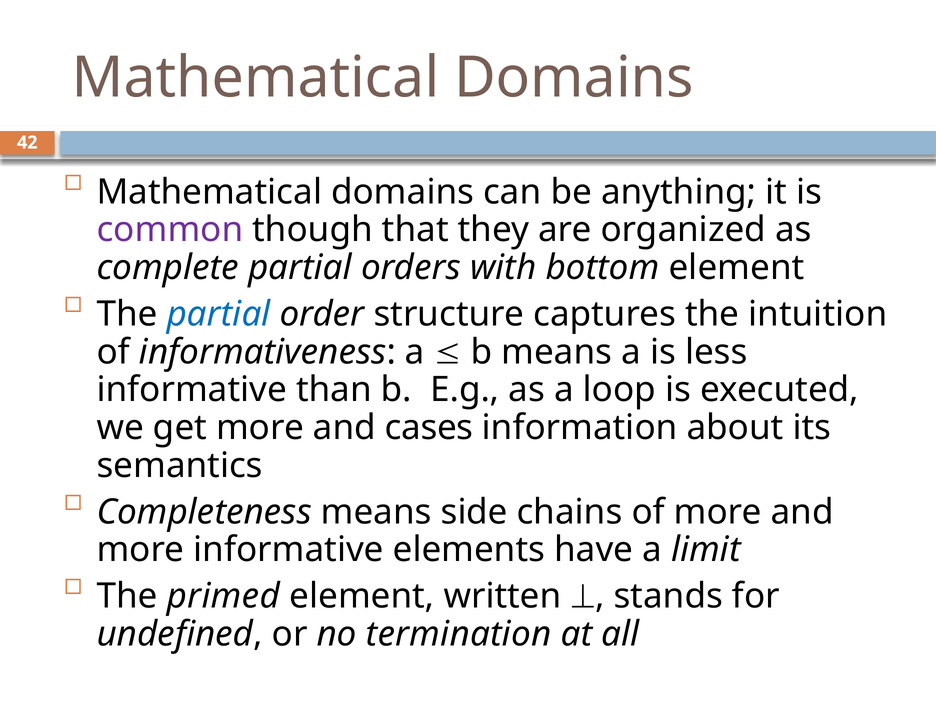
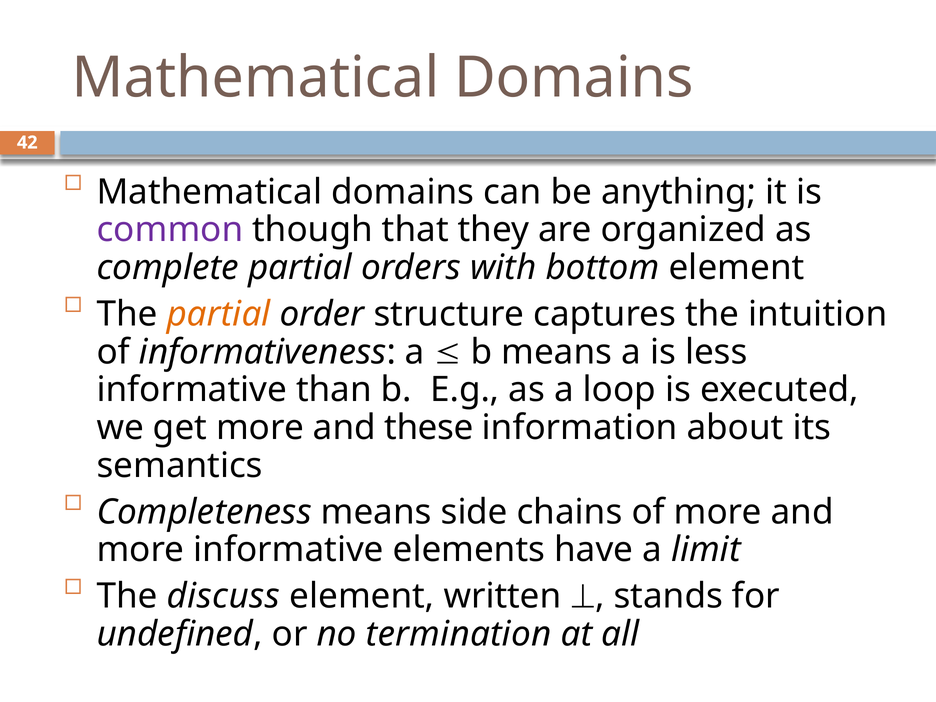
partial colour: blue -> orange (219, 314)
cases: cases -> these (429, 428)
primed: primed -> discuss (223, 596)
